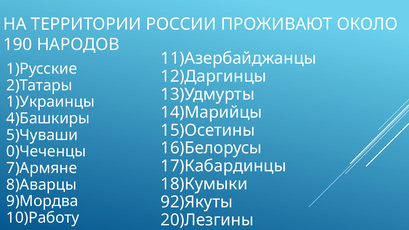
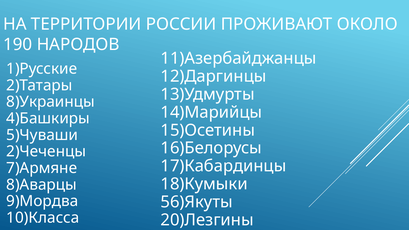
1)Украинцы: 1)Украинцы -> 8)Украинцы (51, 102)
0)Чеченцы: 0)Чеченцы -> 2)Чеченцы (46, 152)
92)Якуты: 92)Якуты -> 56)Якуты (197, 202)
10)Работу: 10)Работу -> 10)Класса (43, 218)
